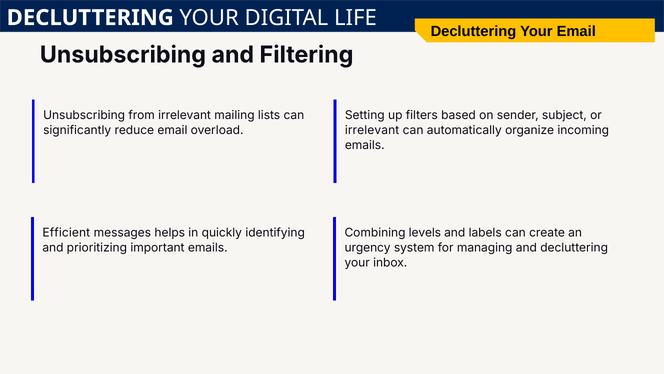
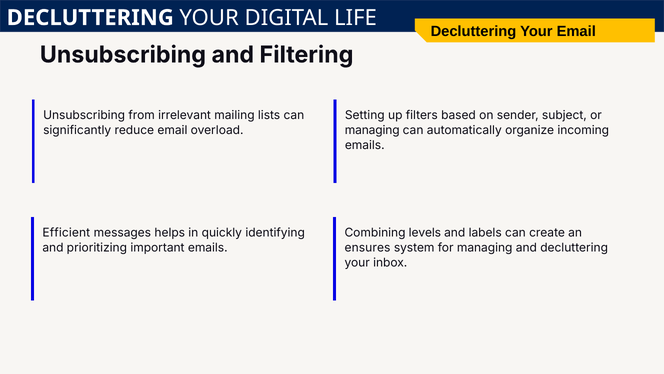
irrelevant: irrelevant -> managing (372, 130)
urgency: urgency -> ensures (368, 247)
